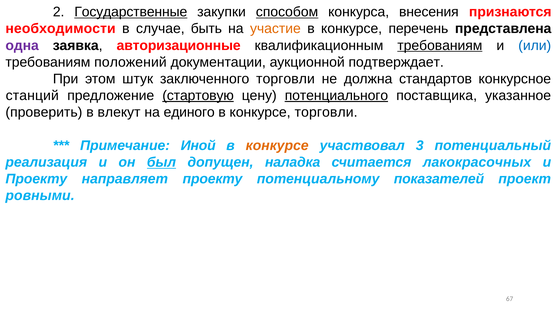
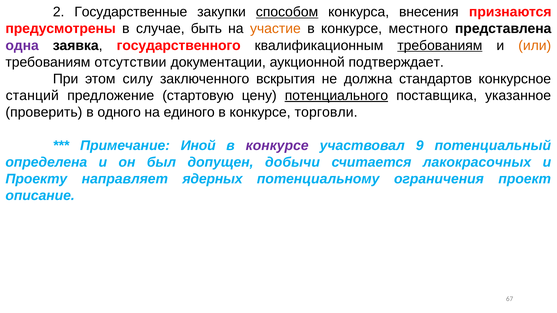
Государственные underline: present -> none (131, 12)
необходимости: необходимости -> предусмотрены (61, 29)
перечень: перечень -> местного (418, 29)
авторизационные: авторизационные -> государственного (179, 45)
или colour: blue -> orange (535, 45)
положений: положений -> отсутствии (130, 62)
штук: штук -> силу (138, 79)
заключенного торговли: торговли -> вскрытия (286, 79)
стартовую underline: present -> none (198, 96)
влекут: влекут -> одного (119, 112)
конкурсе colour: orange -> purple (277, 146)
3: 3 -> 9 (420, 146)
реализация: реализация -> определена (46, 162)
был underline: present -> none (161, 162)
наладка: наладка -> добычи (293, 162)
направляет проекту: проекту -> ядерных (213, 179)
показателей: показателей -> ограничения (439, 179)
ровными: ровными -> описание (40, 196)
